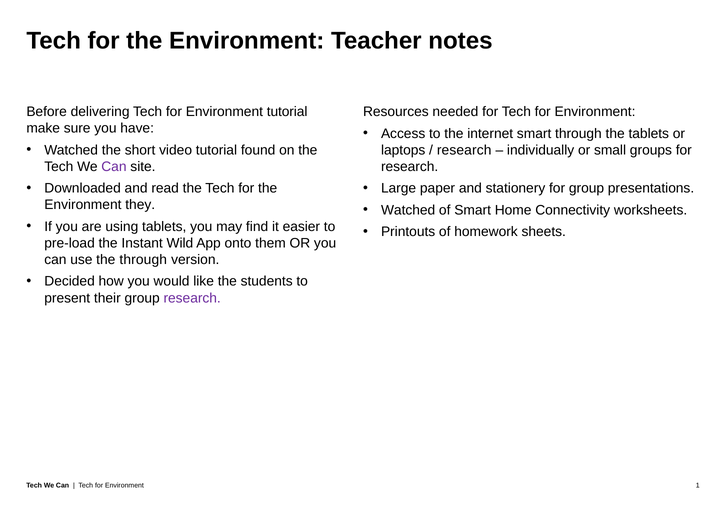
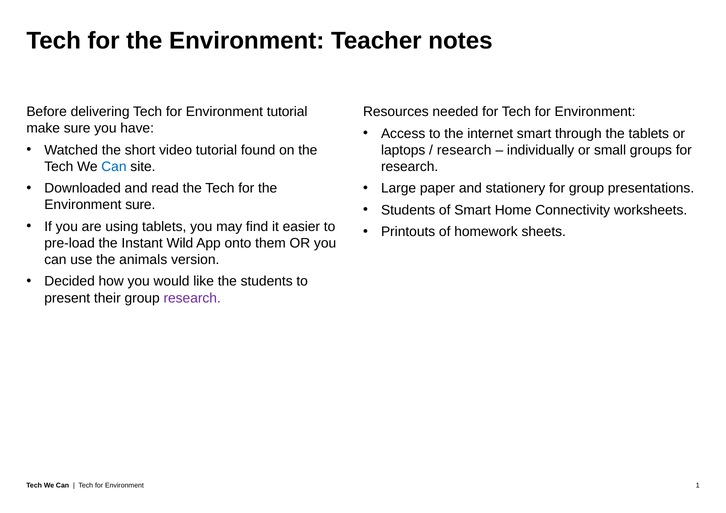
Can colour: purple -> blue (114, 167)
Environment they: they -> sure (140, 205)
Watched: Watched -> Students (408, 210)
the through: through -> animals (143, 260)
